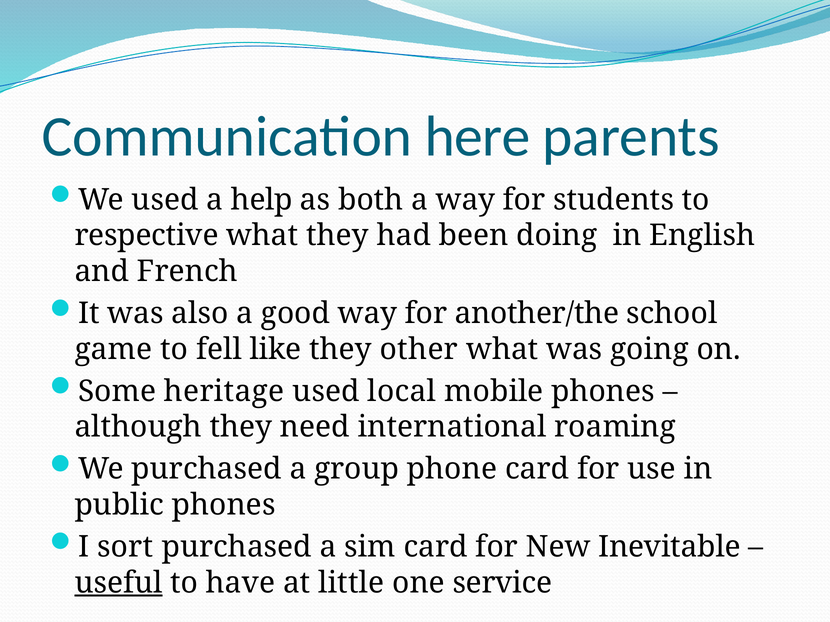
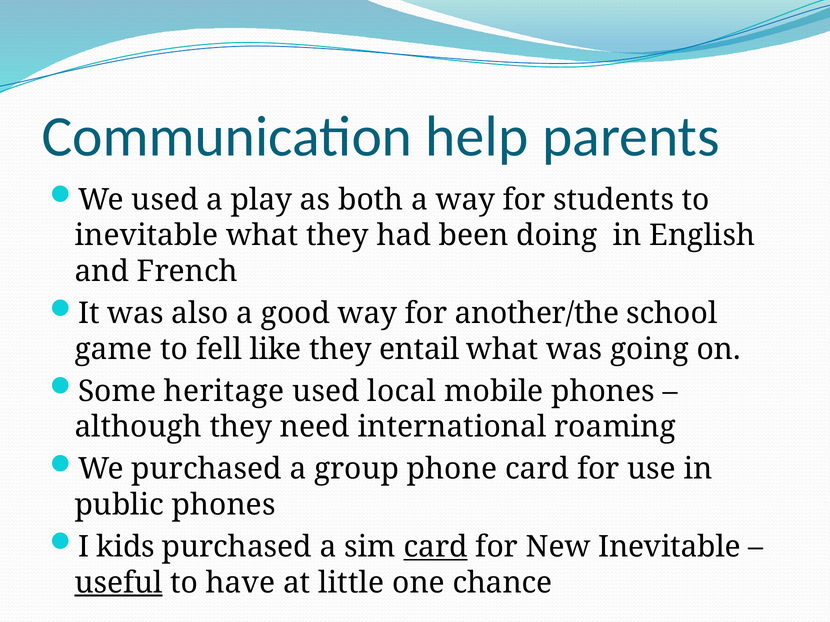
here: here -> help (477, 137)
help: help -> play (262, 200)
respective: respective -> inevitable (146, 236)
other: other -> entail (419, 350)
sort: sort -> kids (126, 547)
card underline: none -> present (436, 547)
service: service -> chance (502, 583)
